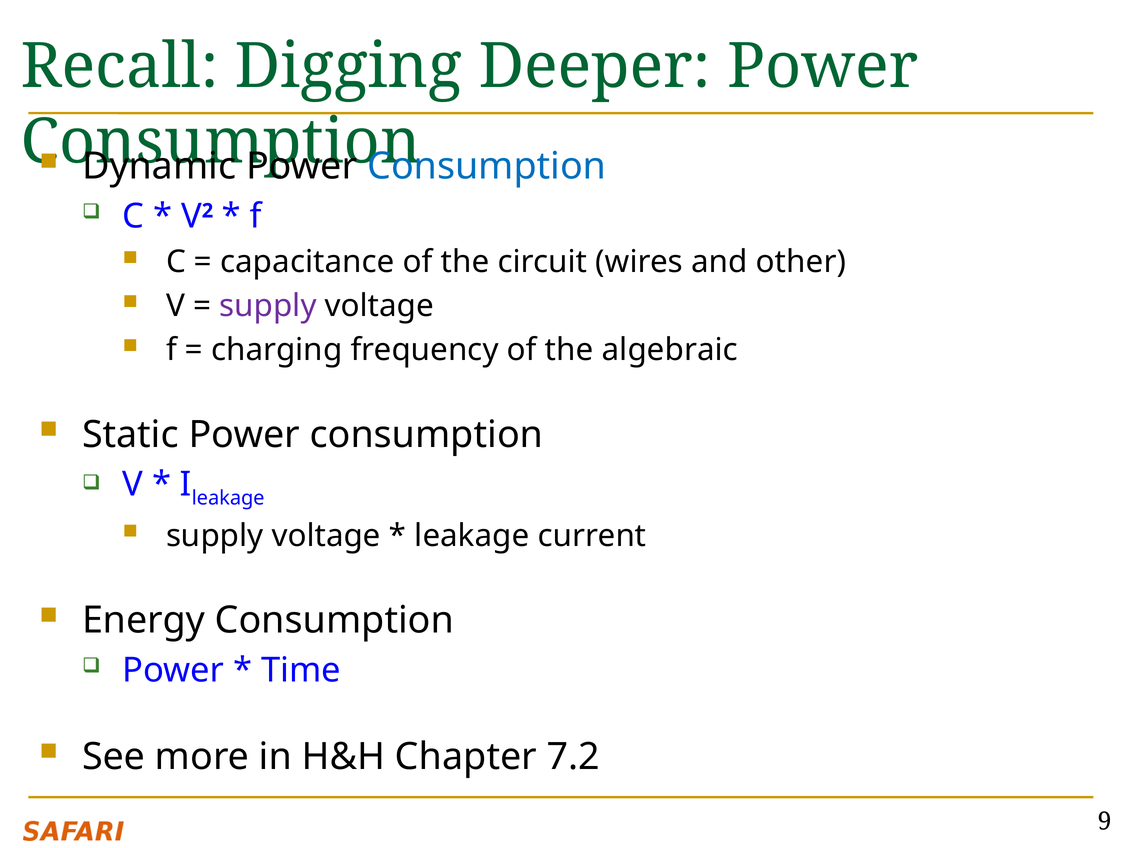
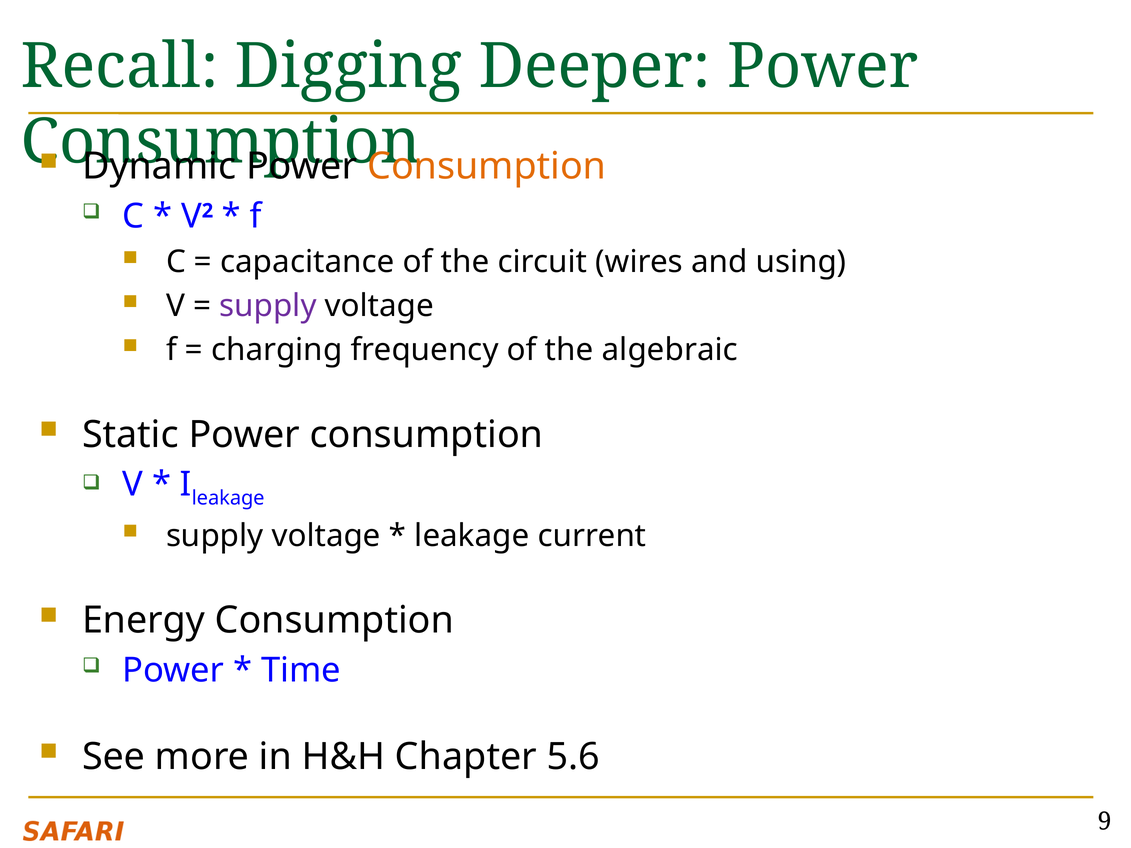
Consumption colour: blue -> orange (487, 166)
other: other -> using (801, 262)
7.2: 7.2 -> 5.6 (573, 757)
